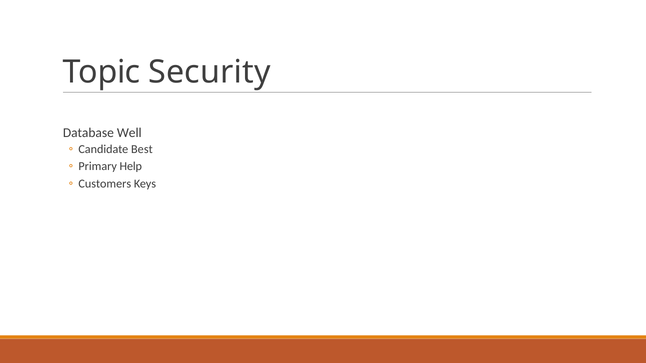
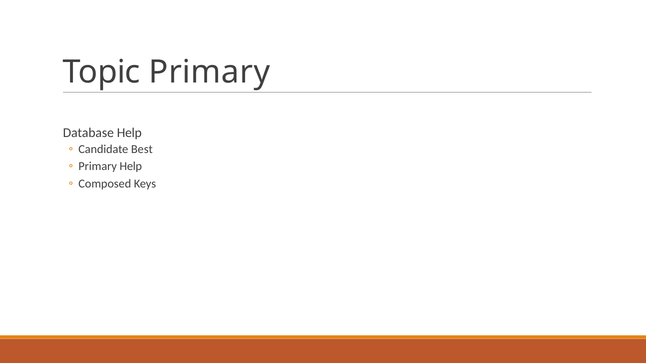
Topic Security: Security -> Primary (209, 72)
Database Well: Well -> Help (129, 133)
Customers: Customers -> Composed (105, 184)
